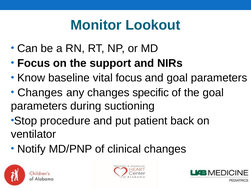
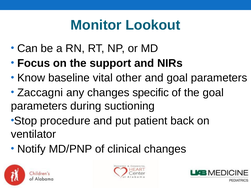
vital focus: focus -> other (129, 78)
Changes: Changes -> Zaccagni (40, 93)
